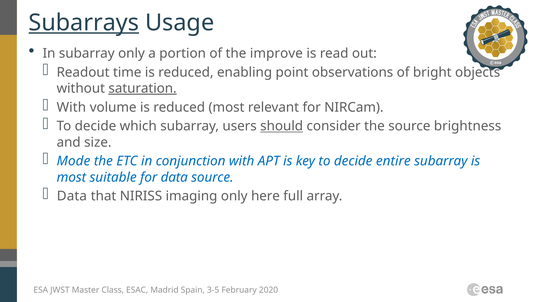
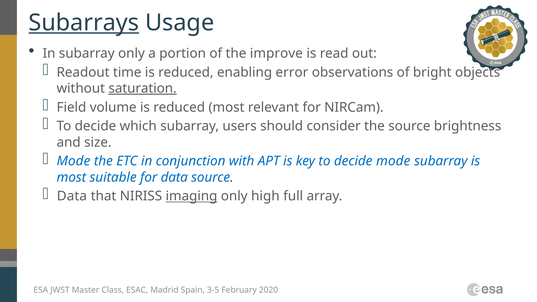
point: point -> error (292, 72)
With: With -> Field (71, 107)
should underline: present -> none (282, 126)
decide entire: entire -> mode (393, 161)
imaging underline: none -> present (191, 196)
here: here -> high (265, 196)
